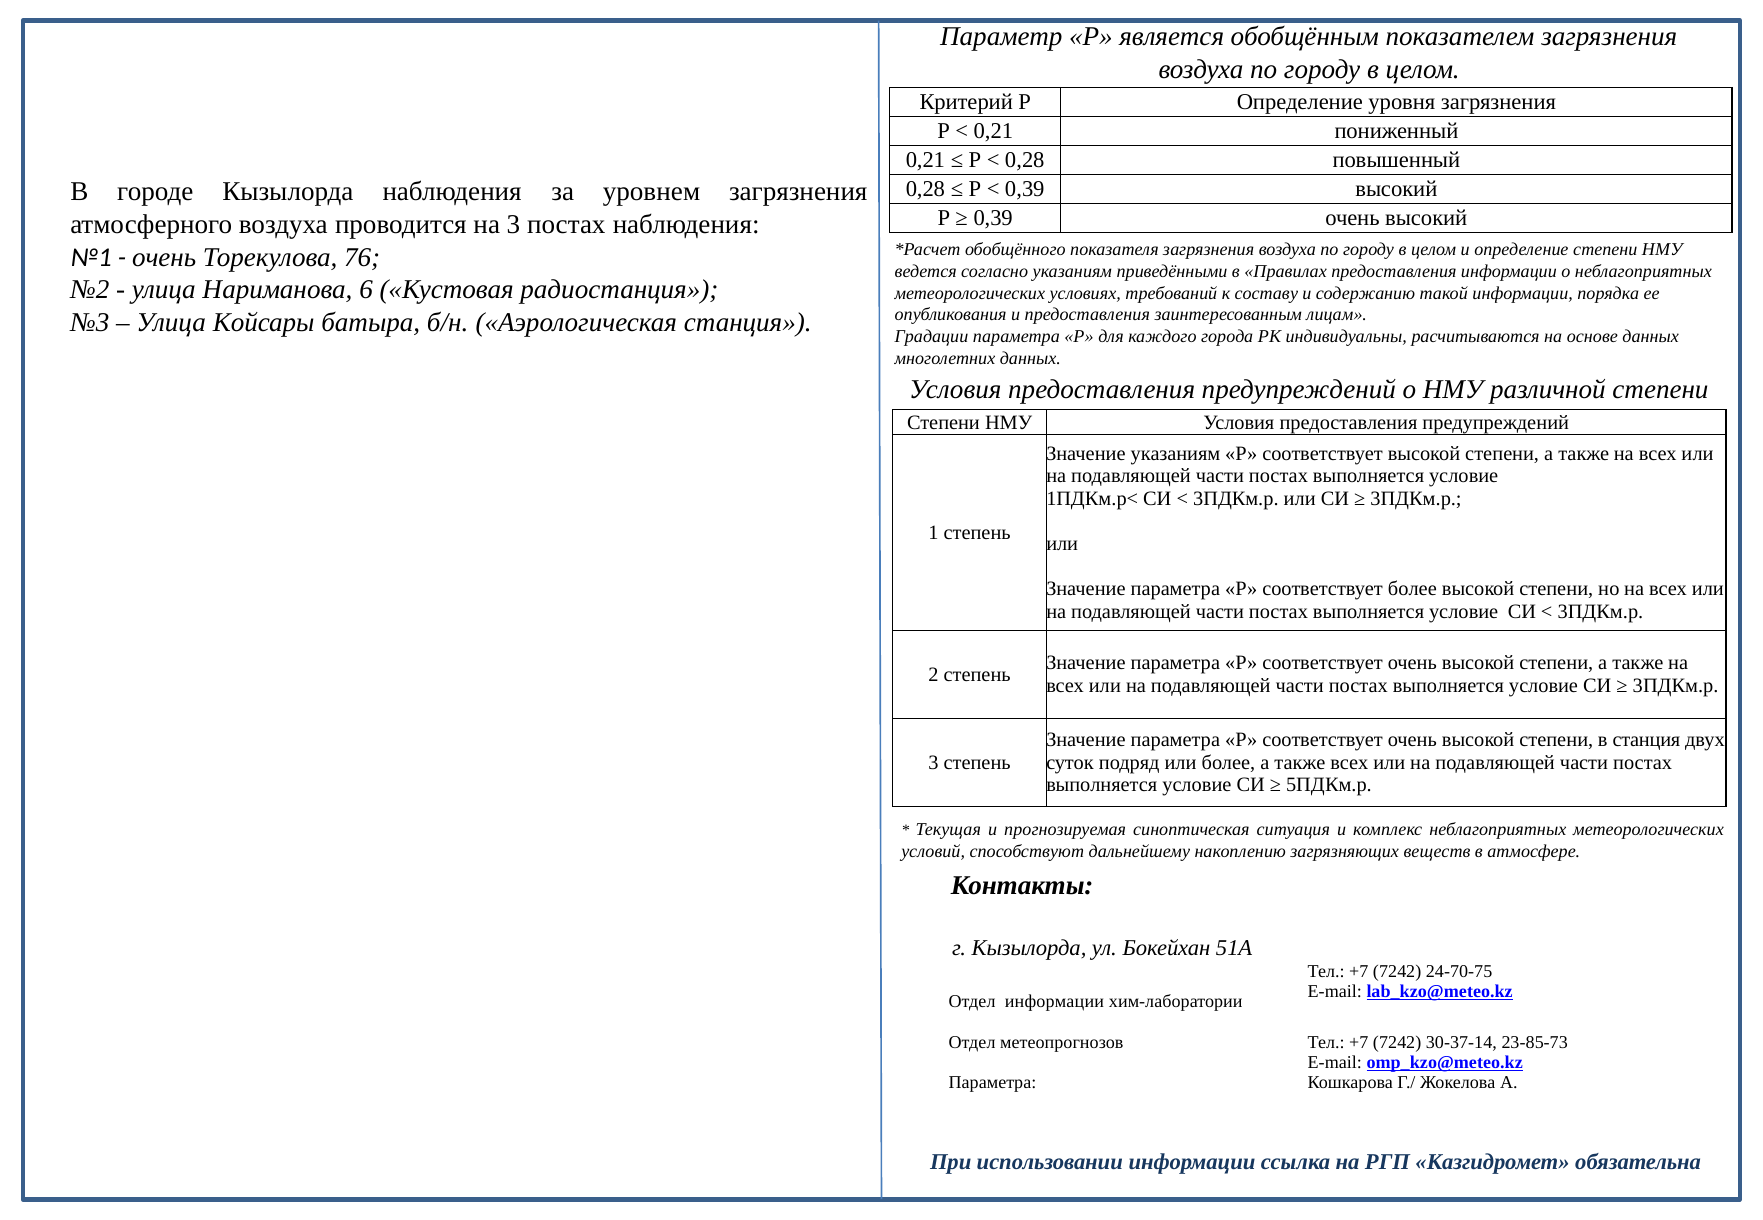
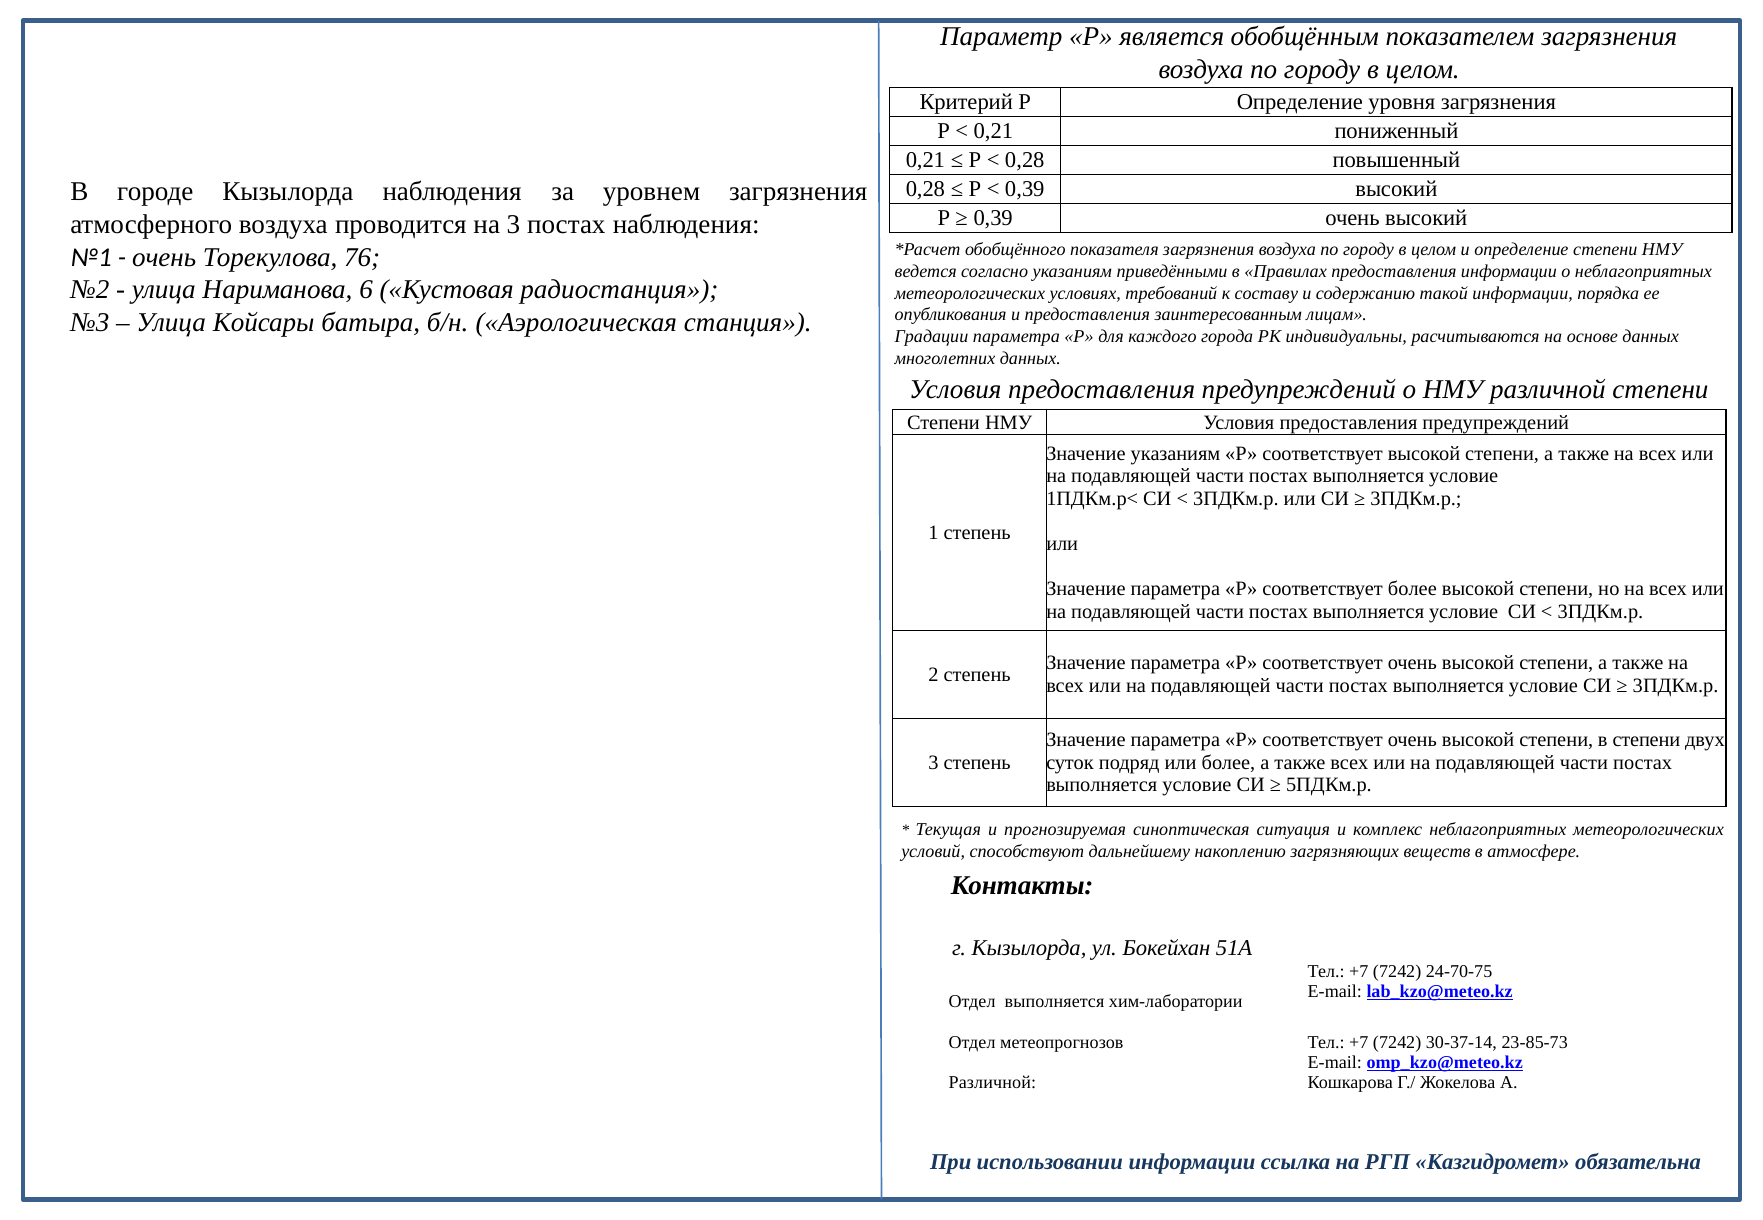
в станция: станция -> степени (1646, 740)
Отдел информации: информации -> выполняется (1054, 1002)
Параметра: Параметра -> Различной (992, 1083)
